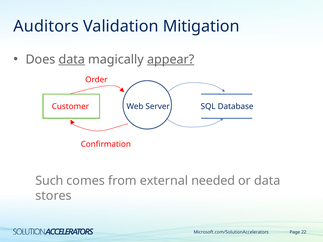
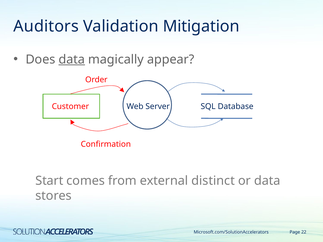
appear underline: present -> none (171, 60)
Such: Such -> Start (49, 181)
needed: needed -> distinct (213, 181)
